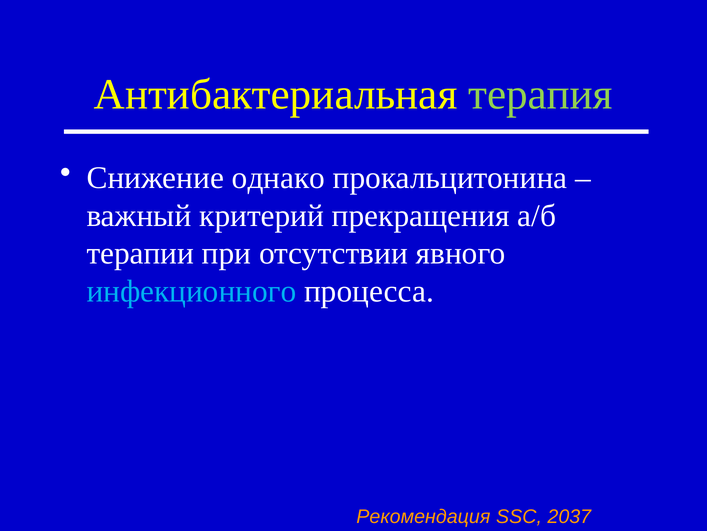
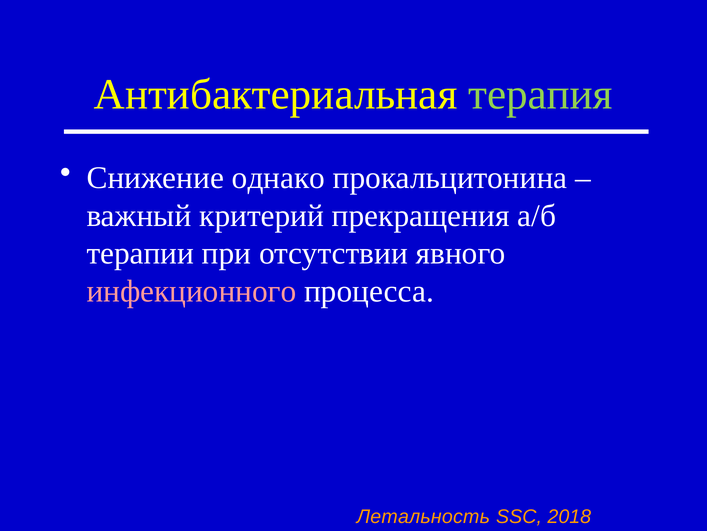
инфекционного colour: light blue -> pink (191, 291)
Рекомендация: Рекомендация -> Летальность (423, 516)
2037: 2037 -> 2018 (569, 516)
